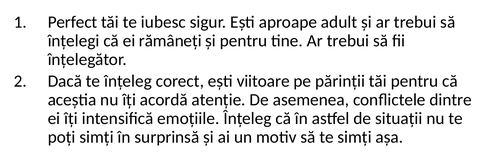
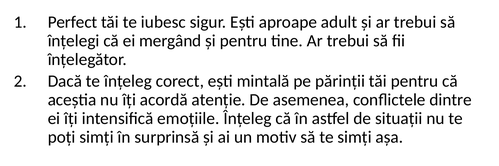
rămâneți: rămâneți -> mergând (170, 41)
viitoare: viitoare -> mintală (263, 81)
